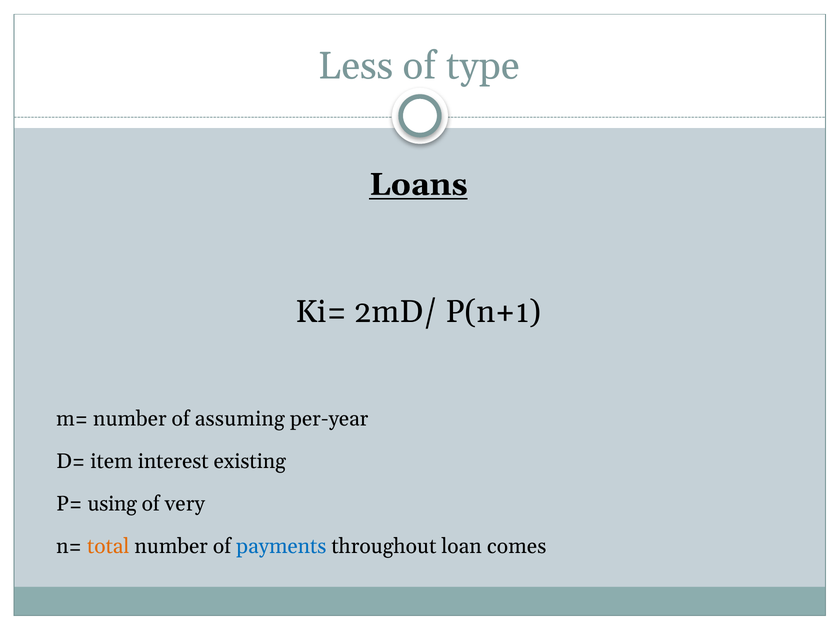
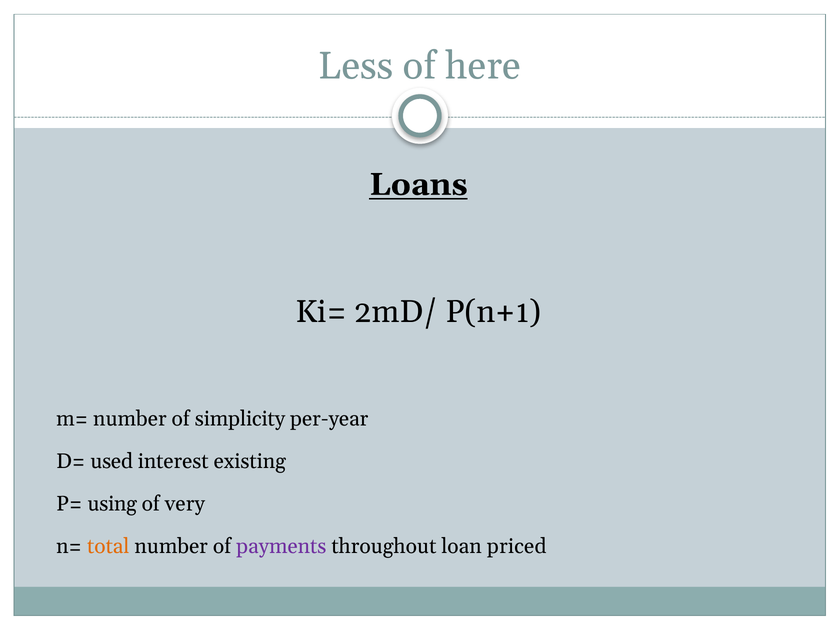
type: type -> here (483, 66)
assuming: assuming -> simplicity (240, 419)
item: item -> used (112, 461)
payments colour: blue -> purple (281, 546)
comes: comes -> priced (517, 546)
